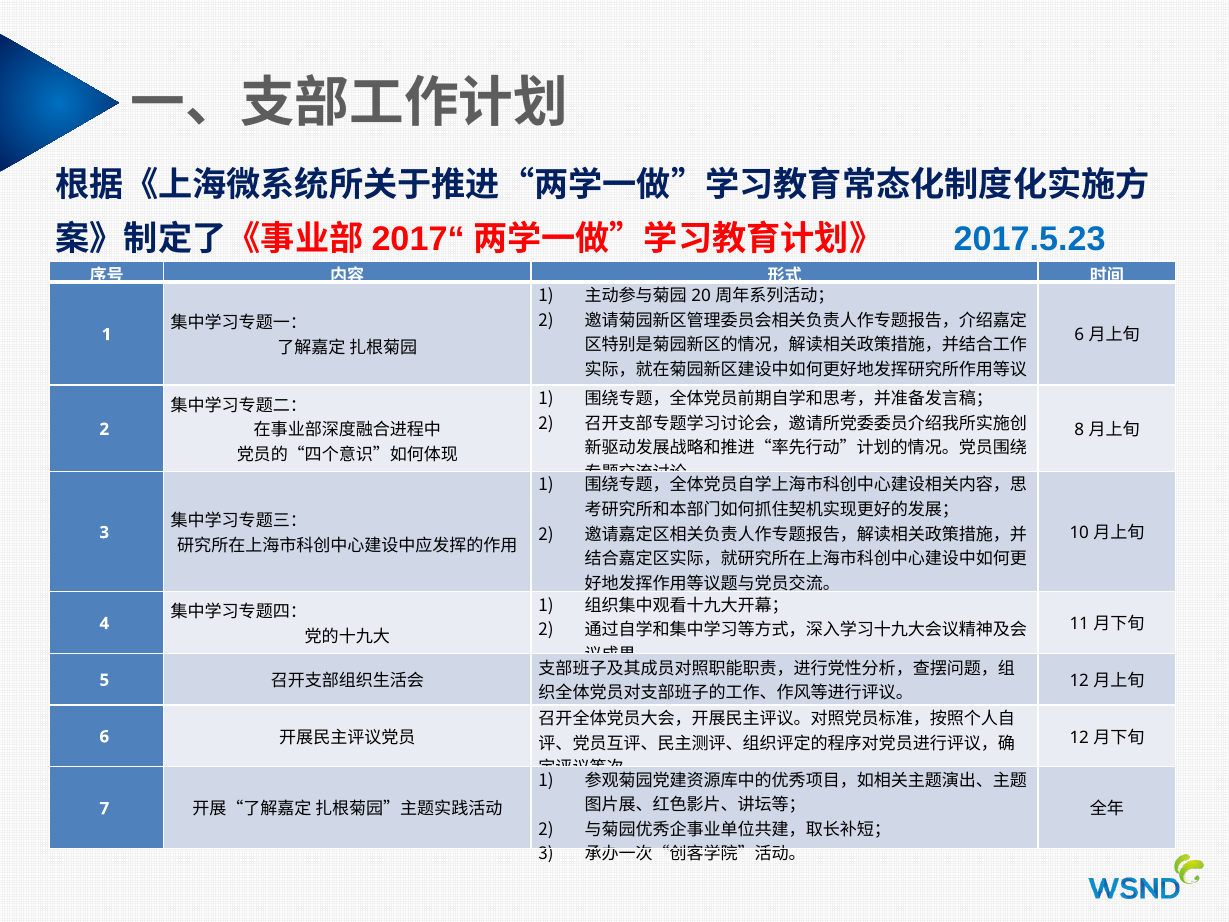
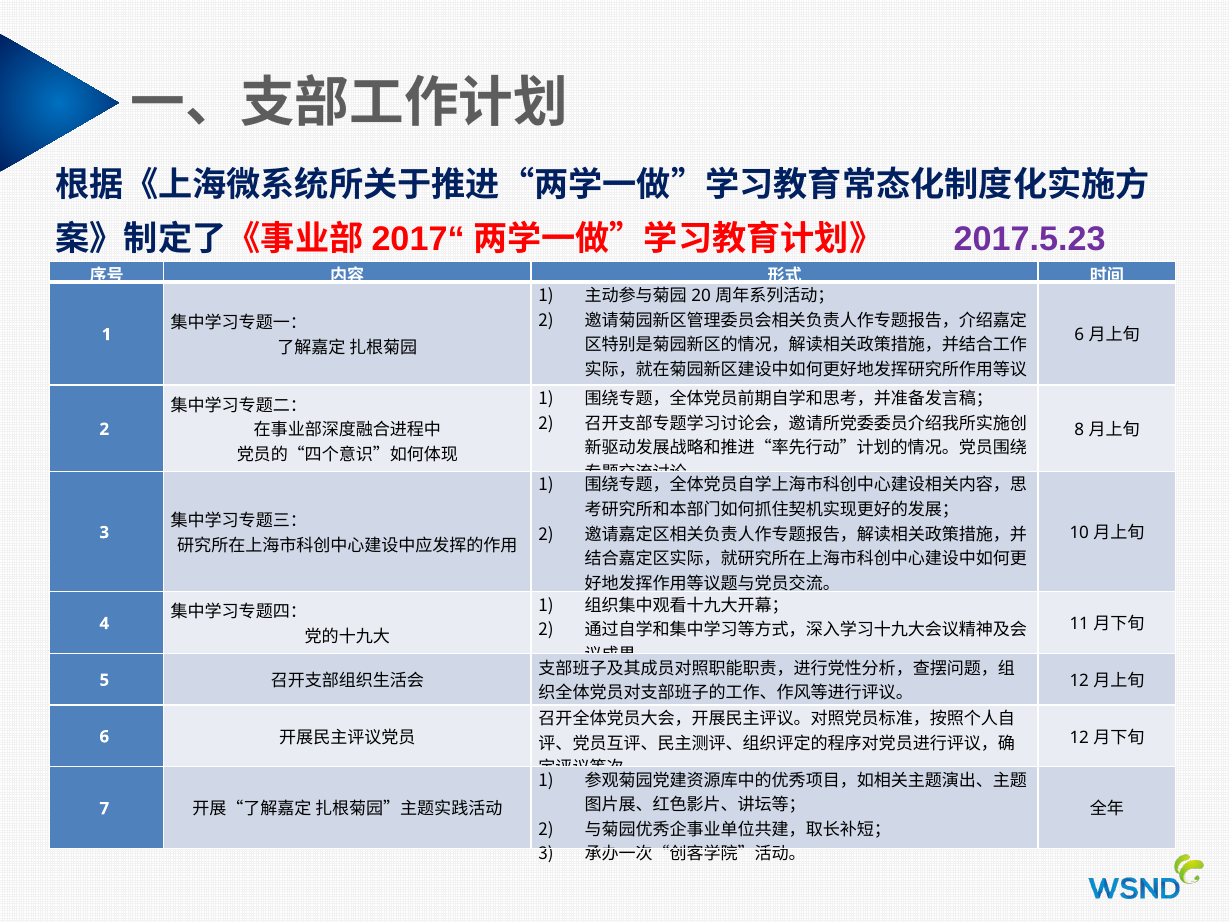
2017.5.23 colour: blue -> purple (1030, 239)
